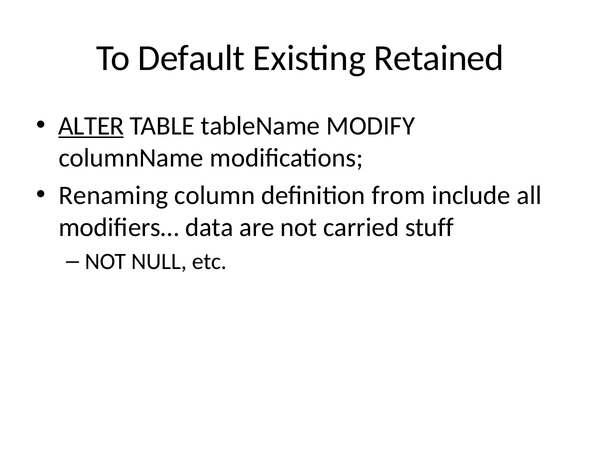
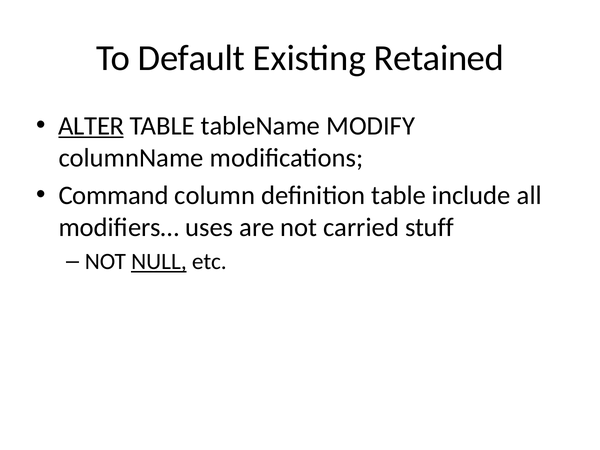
Renaming: Renaming -> Command (114, 195)
definition from: from -> table (399, 195)
data: data -> uses (209, 227)
NULL underline: none -> present (159, 262)
